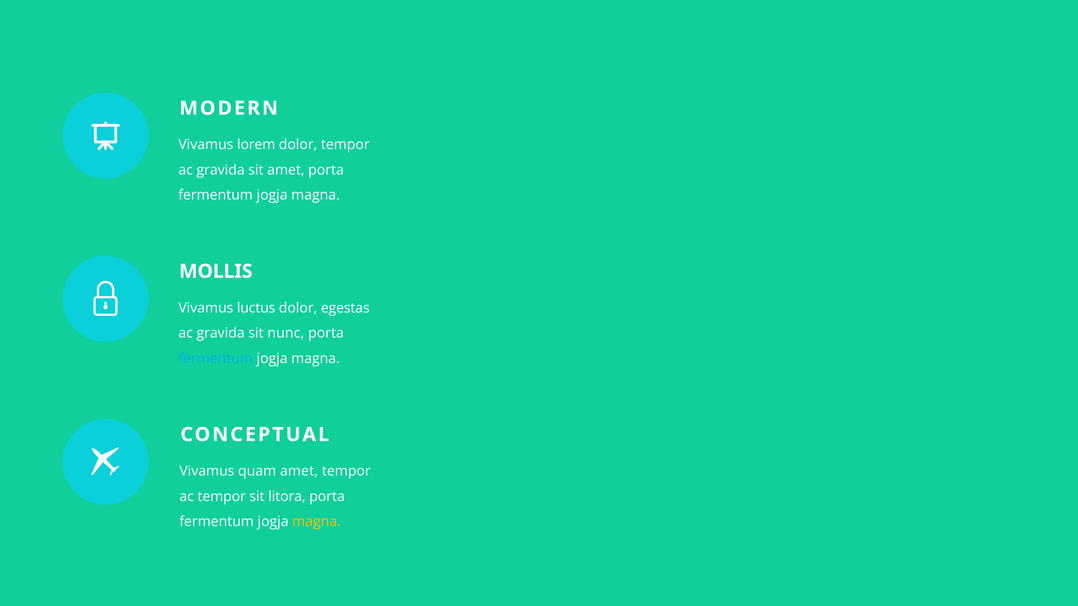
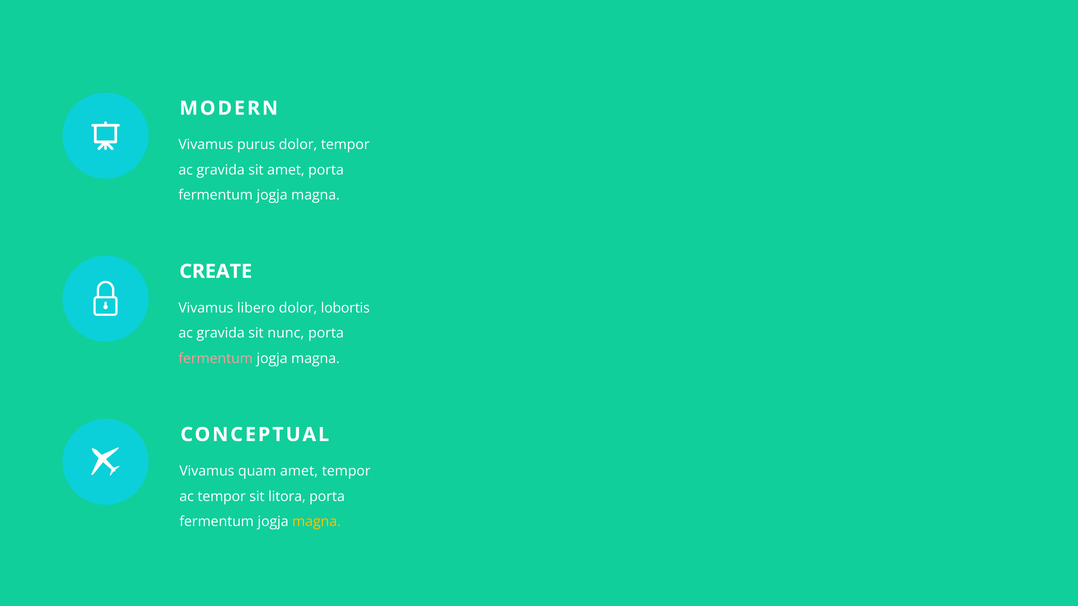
lorem: lorem -> purus (256, 145)
MOLLIS: MOLLIS -> CREATE (216, 272)
luctus: luctus -> libero (256, 308)
egestas: egestas -> lobortis (345, 308)
fermentum colour: light blue -> pink (216, 359)
